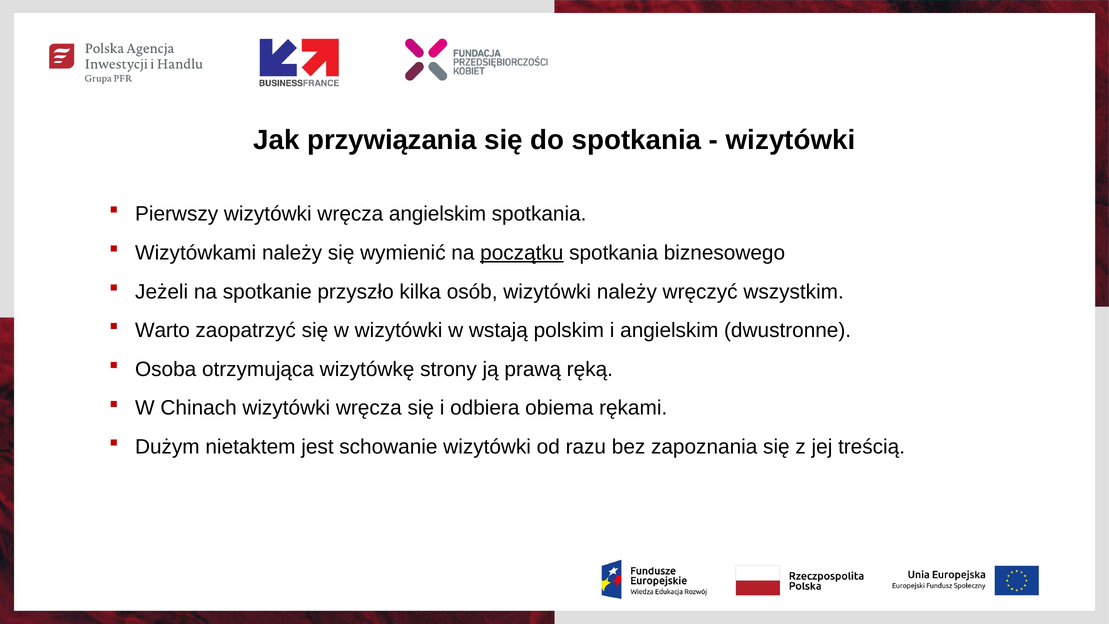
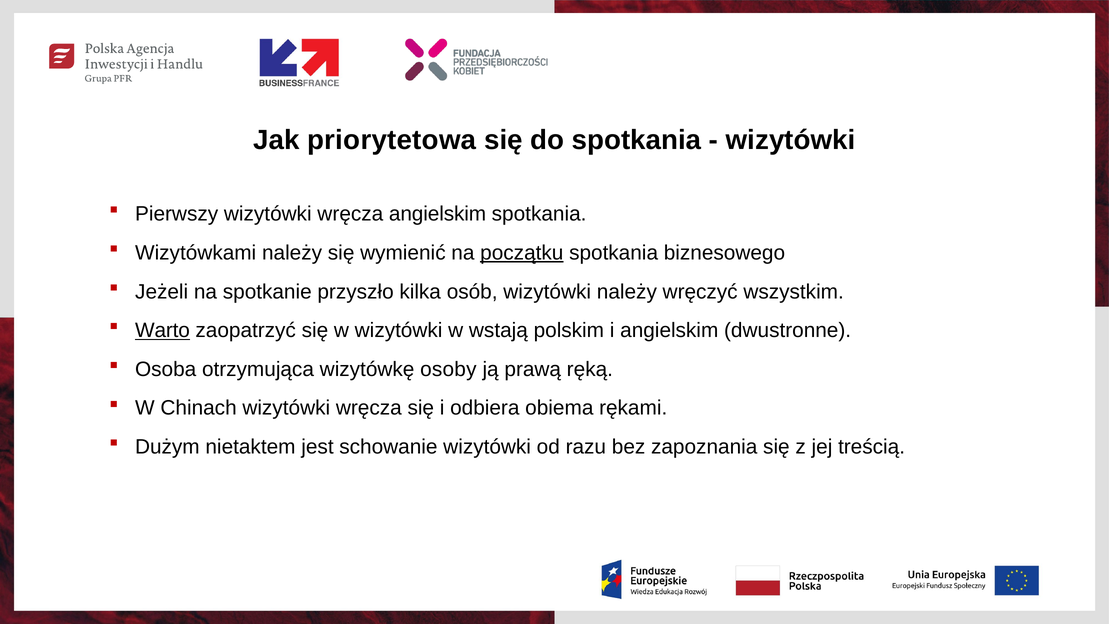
przywiązania: przywiązania -> priorytetowa (392, 140)
Warto underline: none -> present (163, 330)
strony: strony -> osoby (448, 369)
